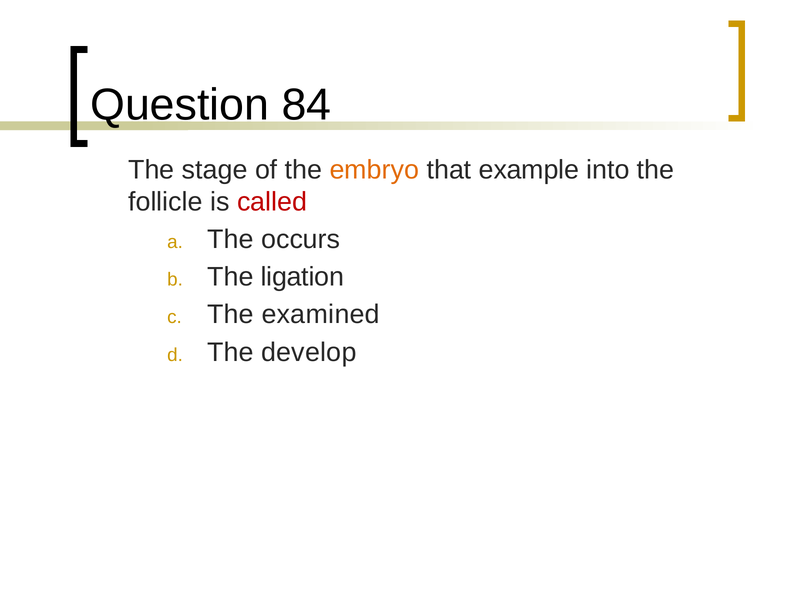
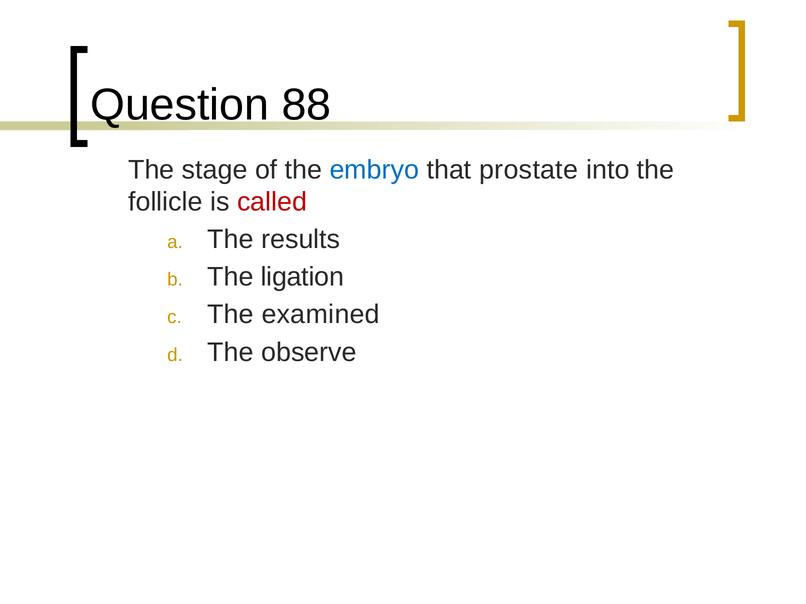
84: 84 -> 88 (307, 105)
embryo colour: orange -> blue (374, 170)
example: example -> prostate (529, 170)
occurs: occurs -> results (301, 240)
develop: develop -> observe (309, 352)
